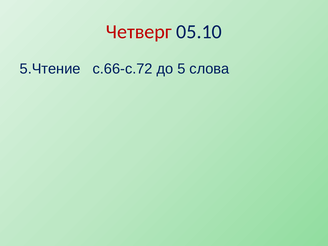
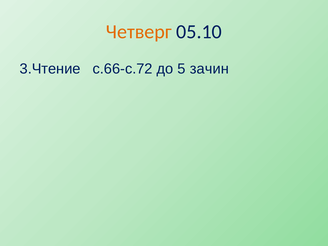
Четверг colour: red -> orange (139, 32)
5.Чтение: 5.Чтение -> 3.Чтение (50, 69)
слова: слова -> зачин (209, 69)
